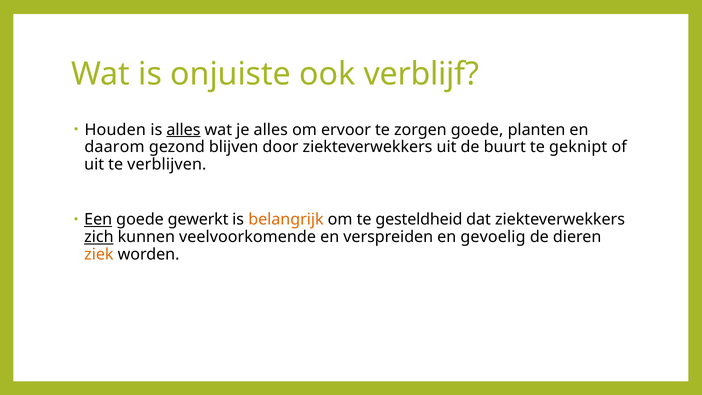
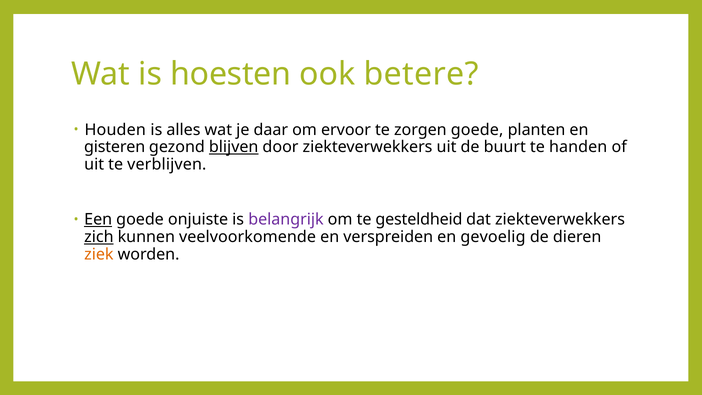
onjuiste: onjuiste -> hoesten (231, 74)
verblijf: verblijf -> betere (421, 74)
alles underline: present -> none (183, 130)
je alles: alles -> daar (271, 130)
daarom: daarom -> gisteren (115, 147)
blijven underline: none -> present (234, 147)
geknipt: geknipt -> handen (578, 147)
gewerkt: gewerkt -> onjuiste (198, 220)
belangrijk colour: orange -> purple (286, 220)
